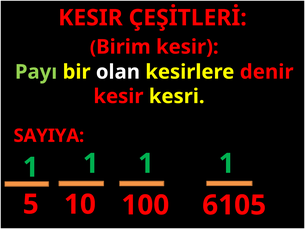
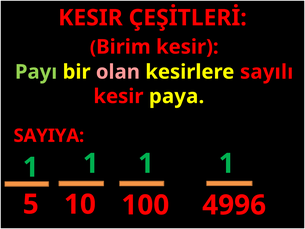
olan colour: white -> pink (118, 72)
denir: denir -> sayılı (267, 72)
kesri: kesri -> paya (177, 96)
6105: 6105 -> 4996 (234, 205)
